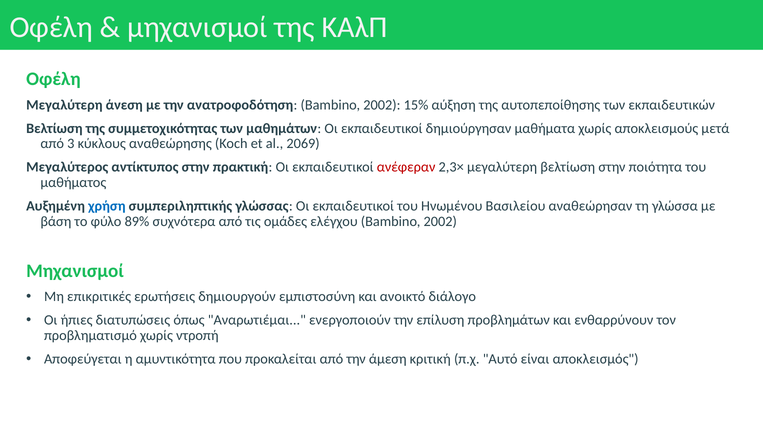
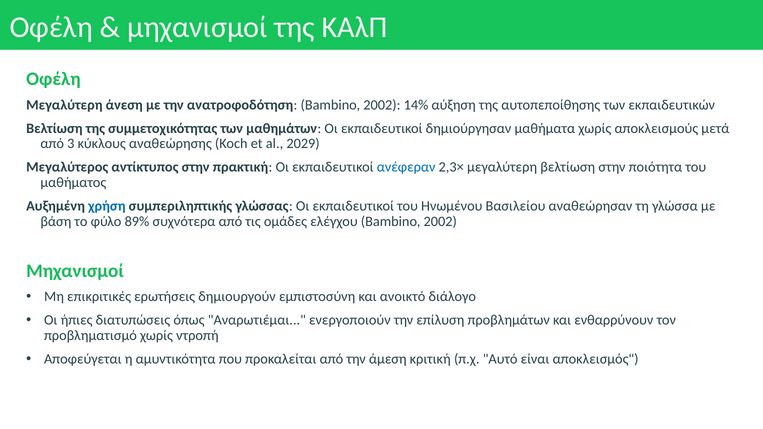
15%: 15% -> 14% (416, 105)
2069: 2069 -> 2029 (303, 144)
ανέφεραν colour: red -> blue (406, 167)
